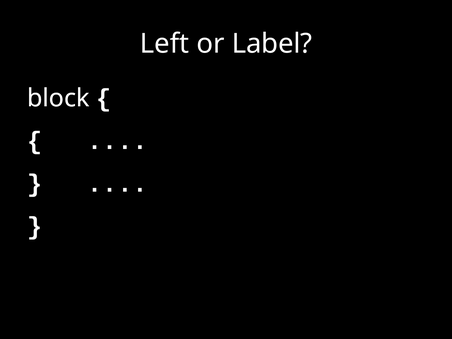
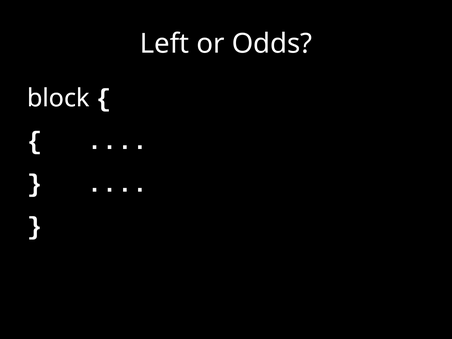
Label: Label -> Odds (272, 44)
